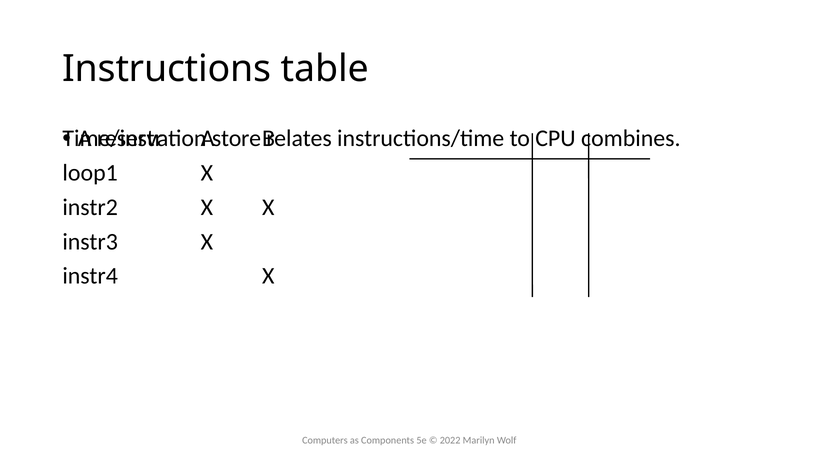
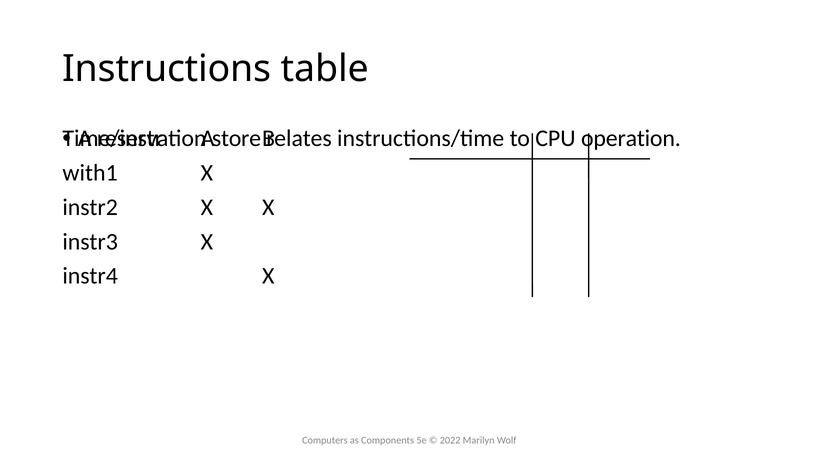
combines: combines -> operation (631, 138)
loop1: loop1 -> with1 (90, 173)
